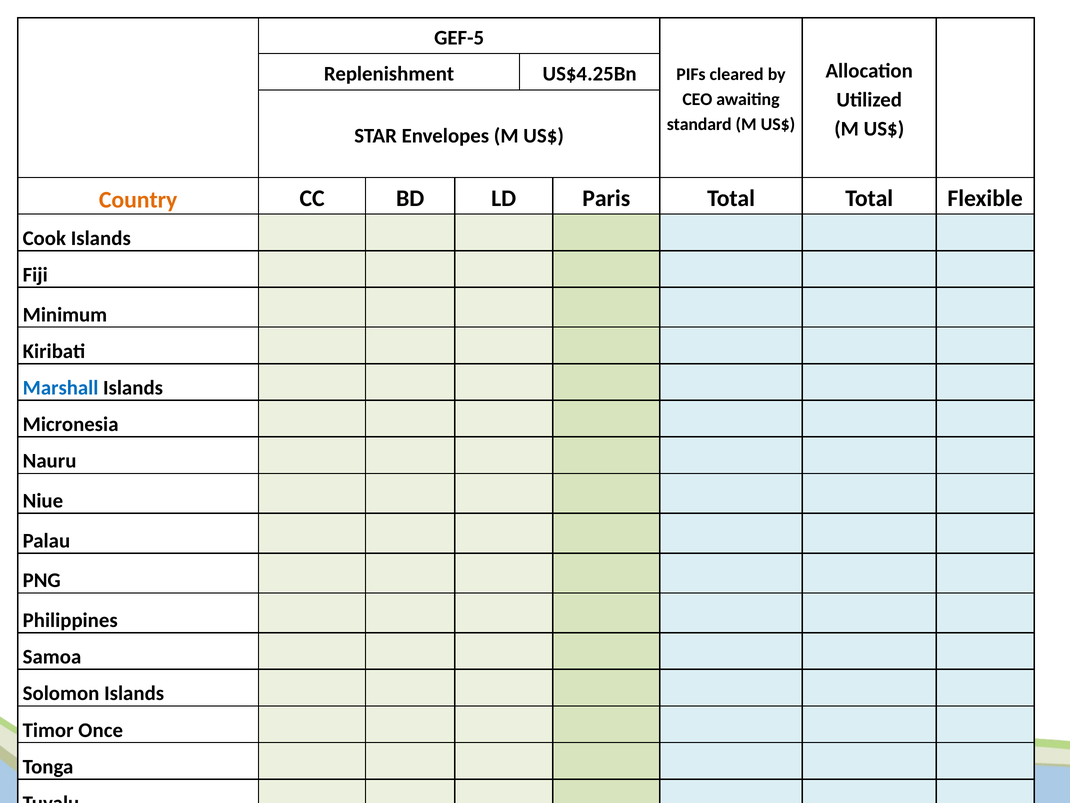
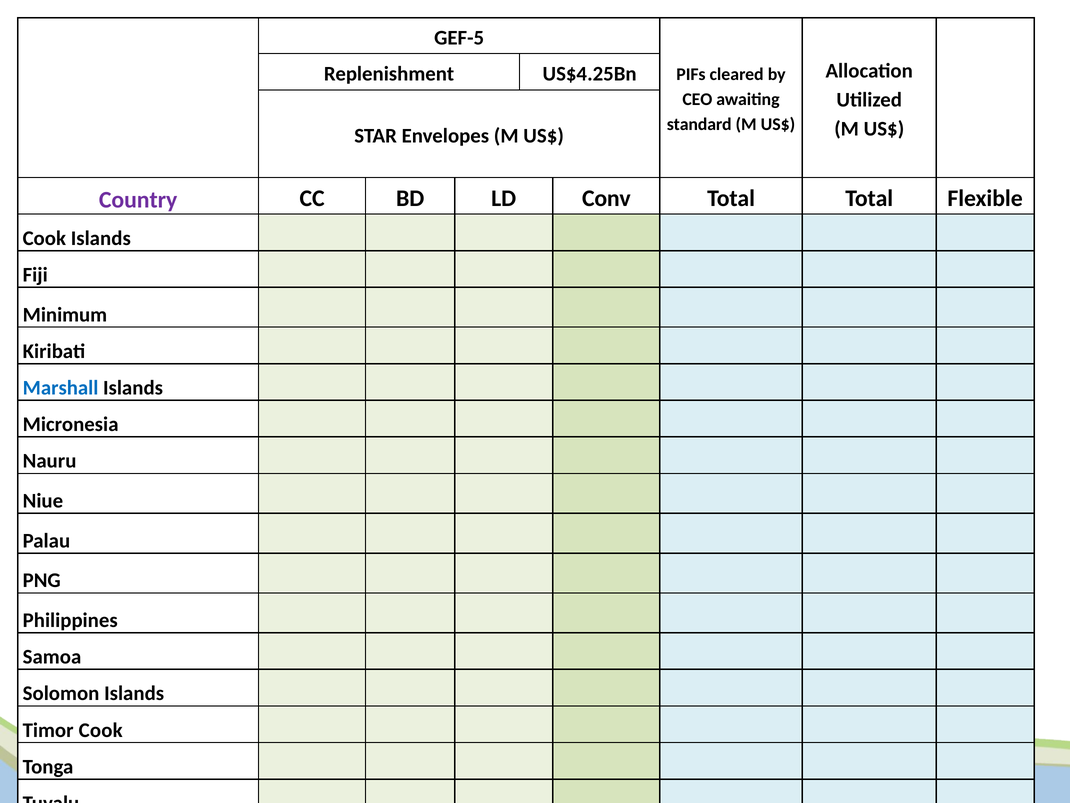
Country colour: orange -> purple (138, 200)
Paris: Paris -> Conv (606, 198)
Timor Once: Once -> Cook (101, 730)
